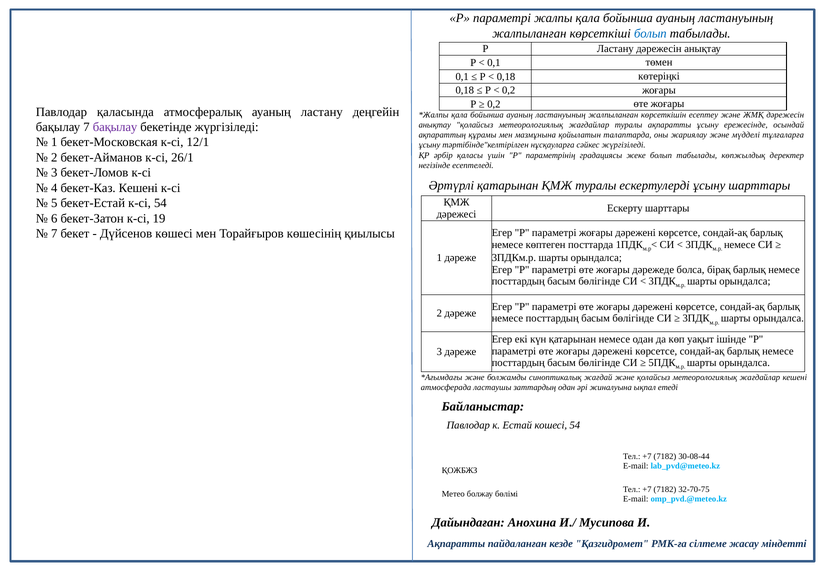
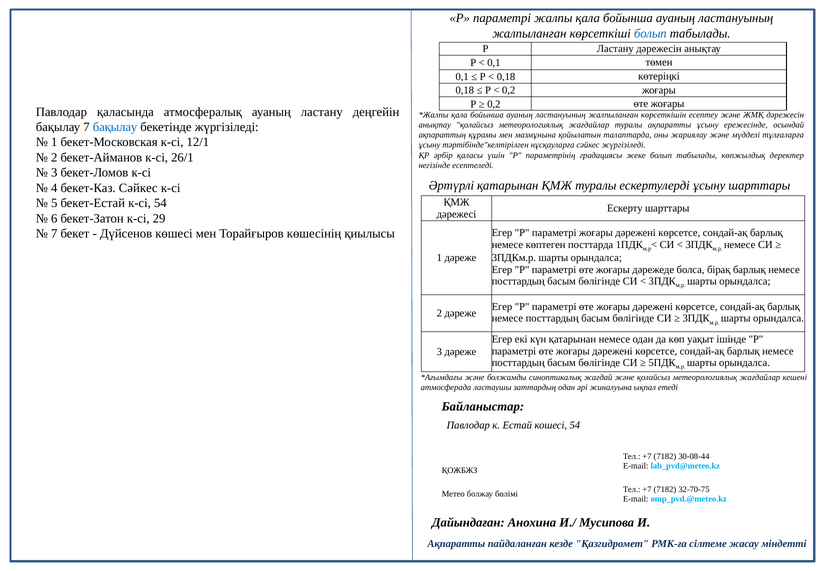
бақылау colour: purple -> blue (115, 127)
бекет-Каз Кешені: Кешені -> Сәйкес (138, 188)
19: 19 -> 29 (159, 218)
